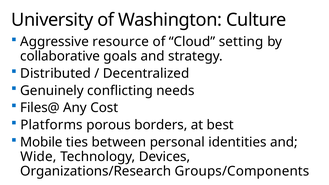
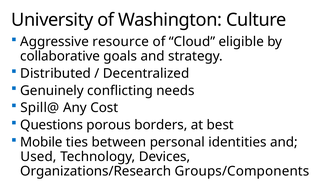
setting: setting -> eligible (241, 42)
Files@: Files@ -> Spill@ (40, 108)
Platforms: Platforms -> Questions (52, 125)
Wide: Wide -> Used (38, 157)
